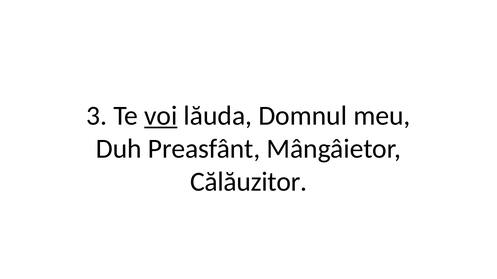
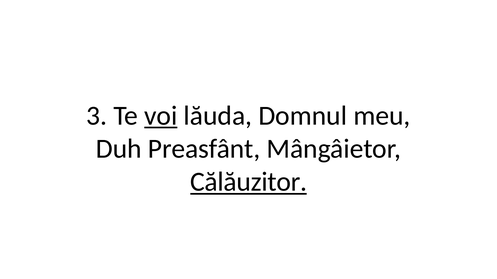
Călăuzitor underline: none -> present (249, 182)
